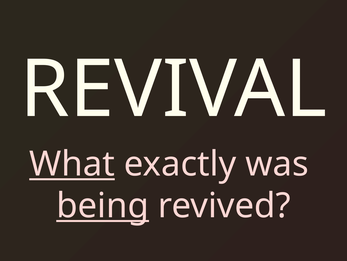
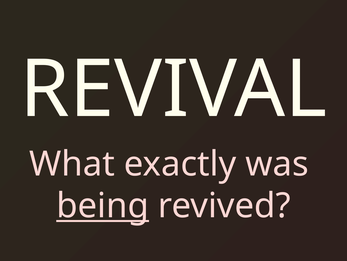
What underline: present -> none (72, 164)
